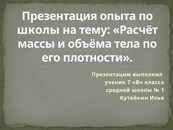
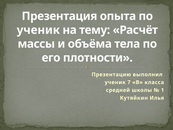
школы: школы -> ученик (38, 30)
